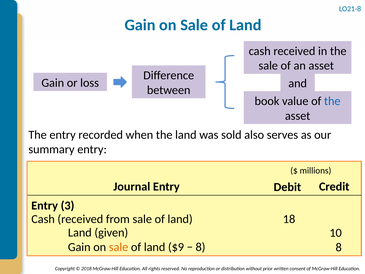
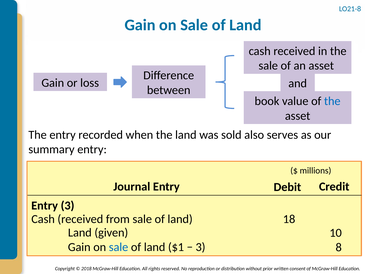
sale colour: orange -> blue (119, 247)
$9: $9 -> $1 (176, 247)
8: 8 -> 3 (200, 247)
